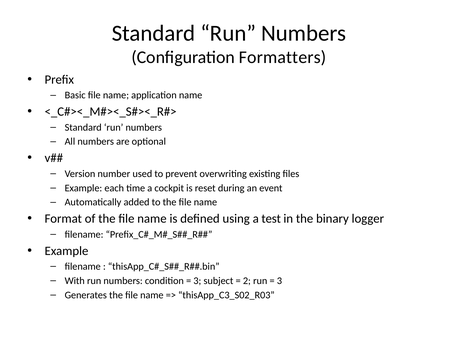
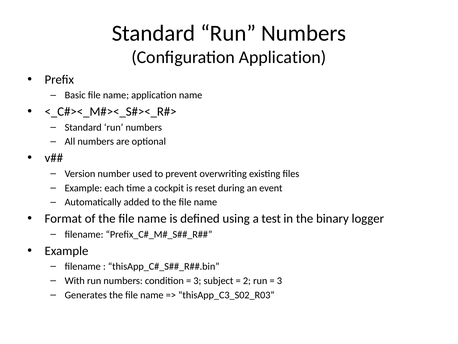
Configuration Formatters: Formatters -> Application (283, 57)
